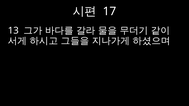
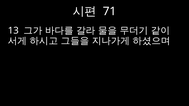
17: 17 -> 71 (109, 11)
